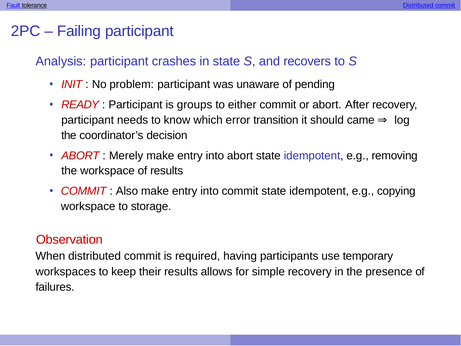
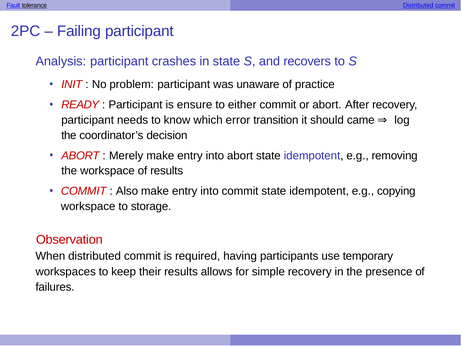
pending: pending -> practice (315, 84)
groups: groups -> ensure (195, 105)
